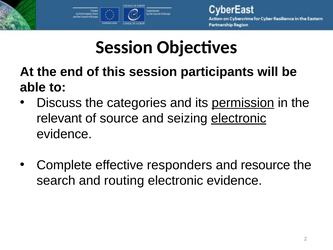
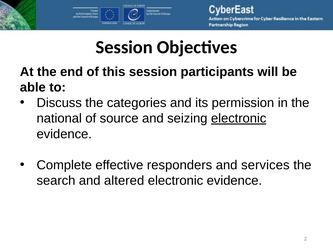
permission underline: present -> none (243, 103)
relevant: relevant -> national (59, 118)
resource: resource -> services (265, 165)
routing: routing -> altered (124, 181)
